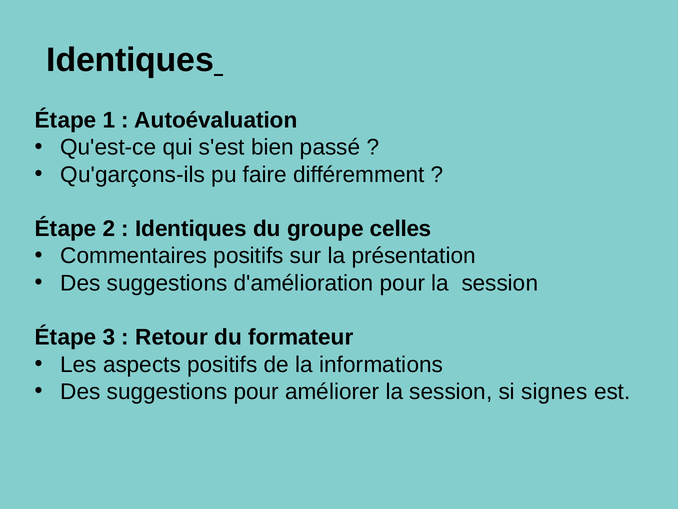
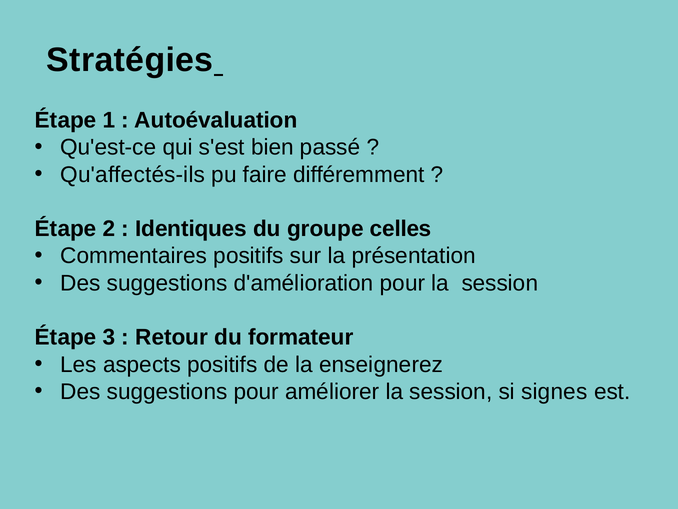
Identiques: Identiques -> Stratégies (130, 60)
Qu'garçons-ils: Qu'garçons-ils -> Qu'affectés-ils (133, 174)
informations: informations -> enseignerez (381, 364)
